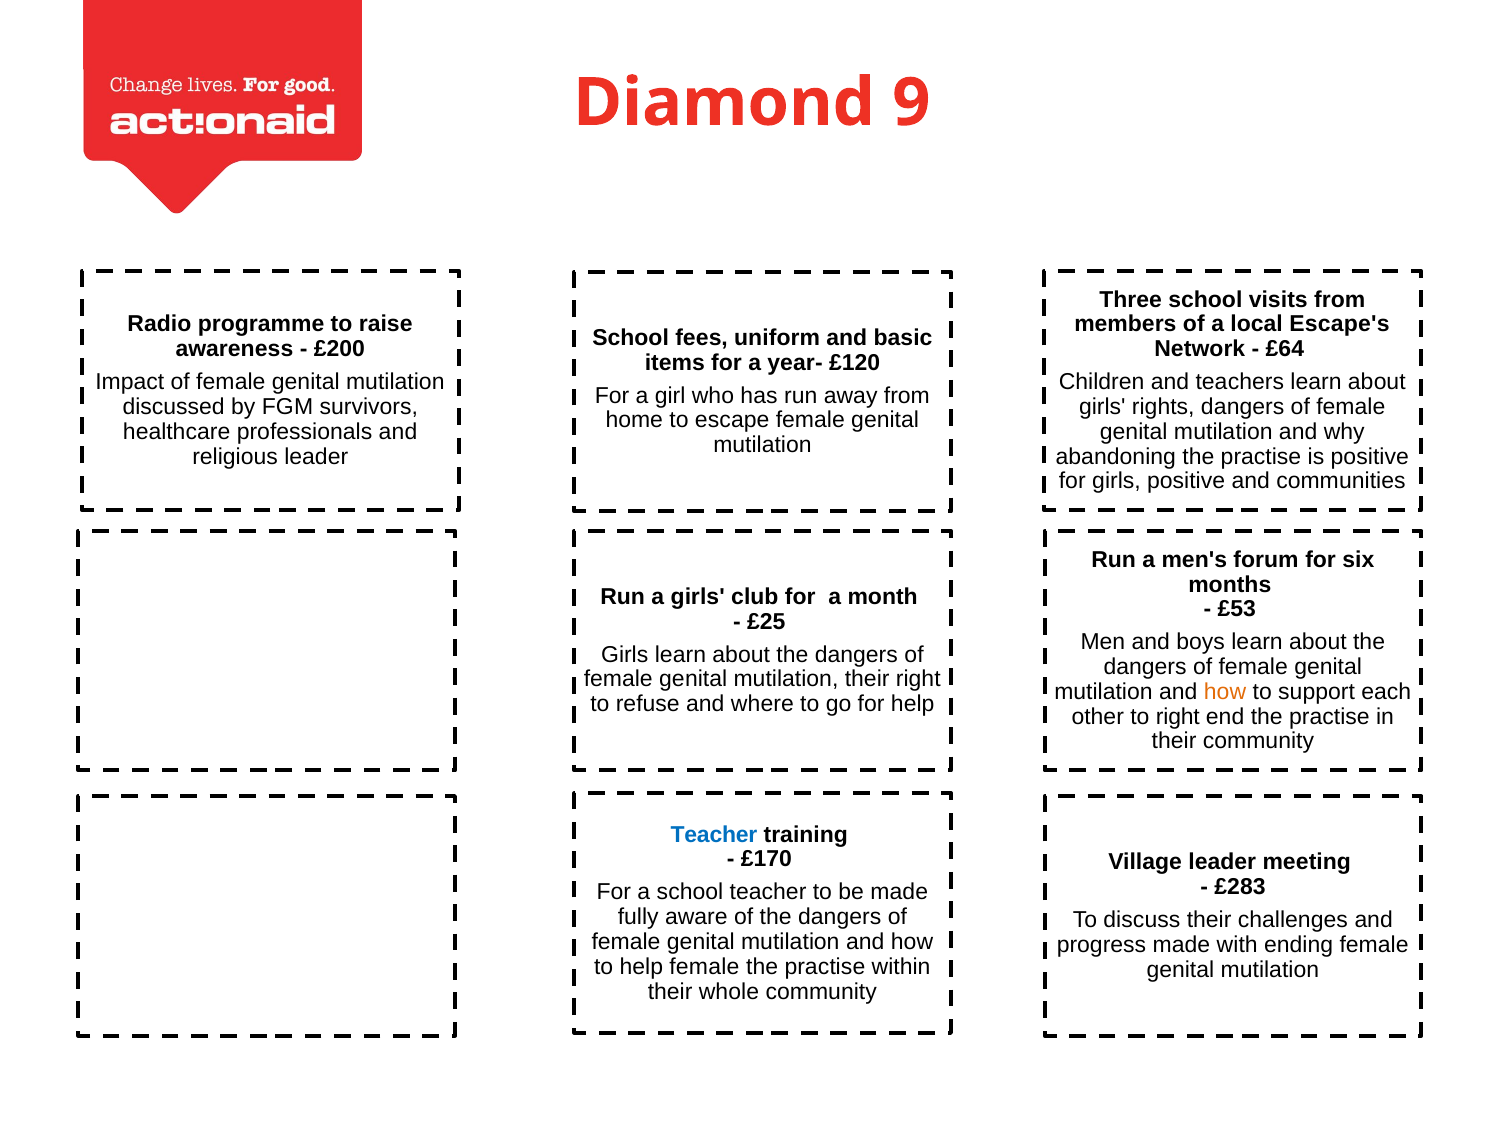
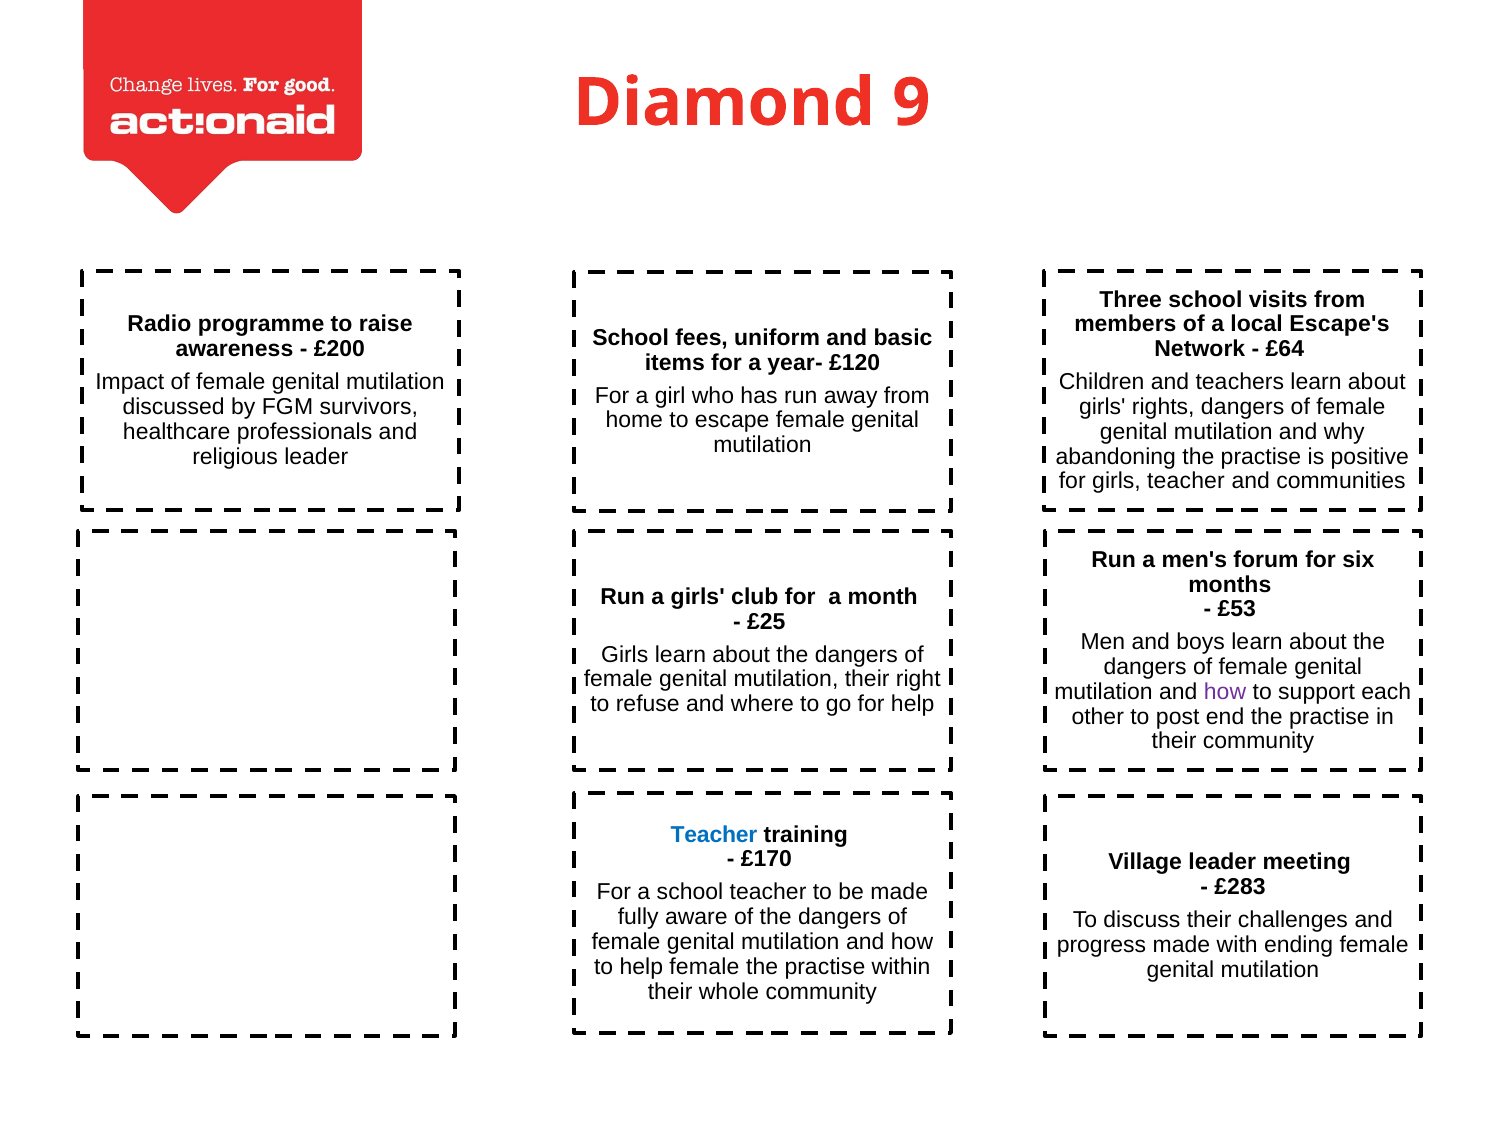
girls positive: positive -> teacher (1186, 481)
how colour: orange -> purple (1225, 692)
to right: right -> post (1178, 717)
